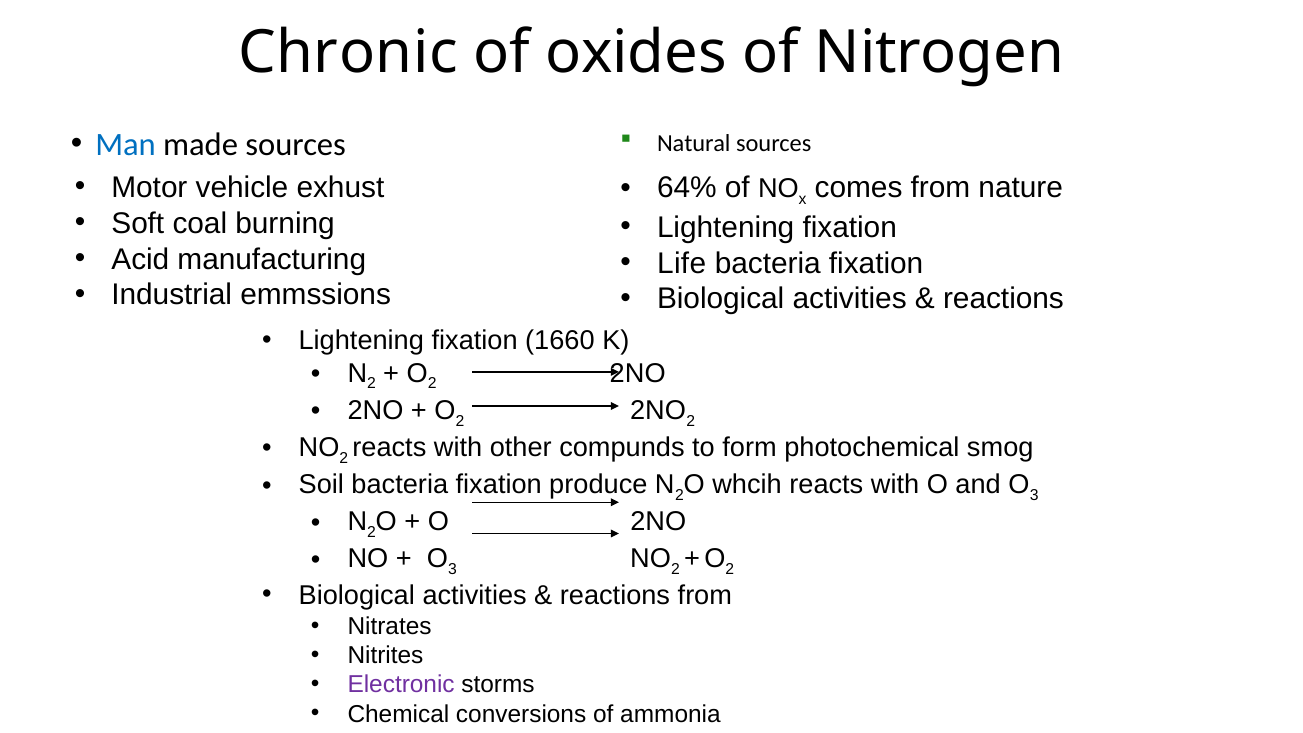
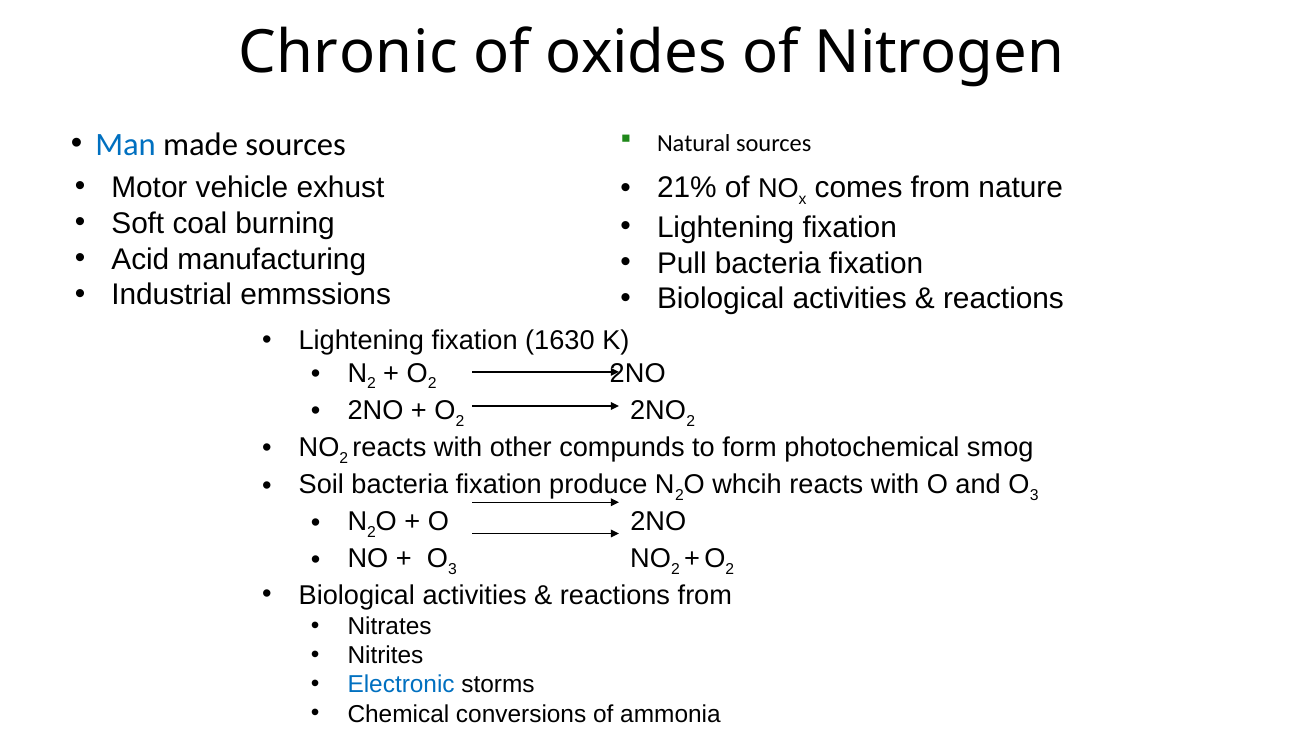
64%: 64% -> 21% (687, 188)
Life: Life -> Pull (682, 263)
1660: 1660 -> 1630 (560, 341)
Electronic colour: purple -> blue (401, 685)
